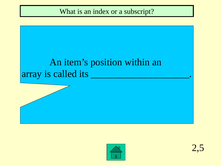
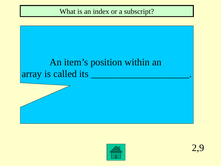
2,5: 2,5 -> 2,9 (198, 148)
